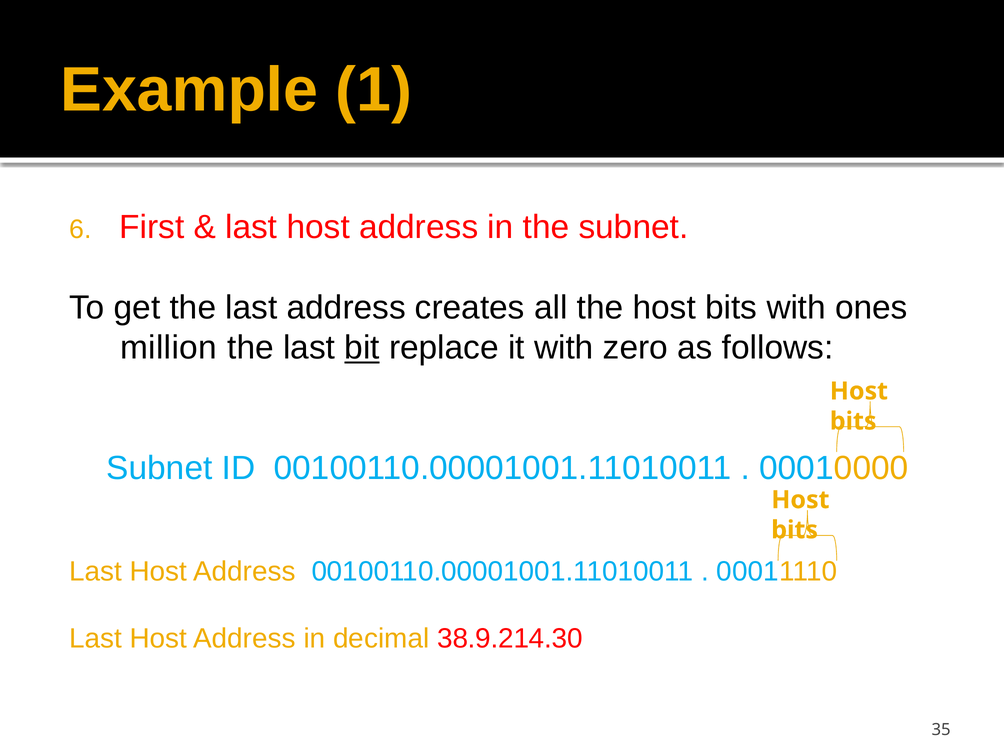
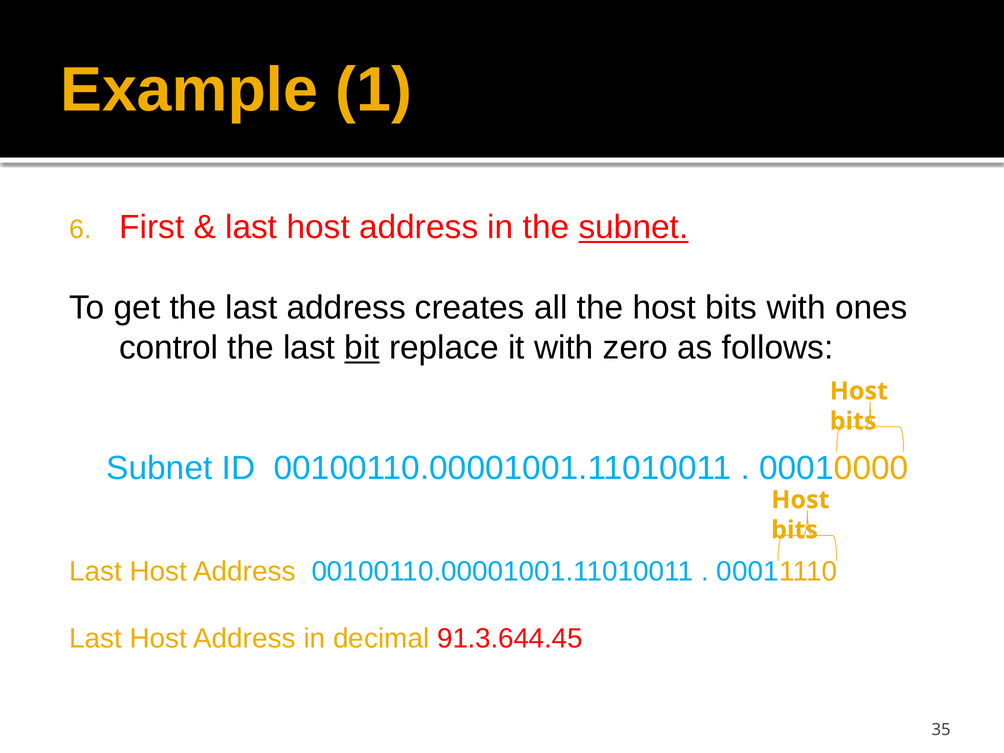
subnet underline: none -> present (633, 227)
million: million -> control (169, 348)
38.9.214.30: 38.9.214.30 -> 91.3.644.45 (510, 639)
